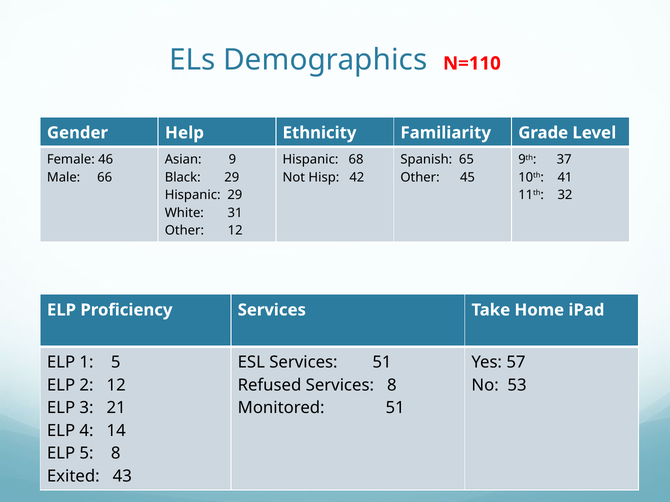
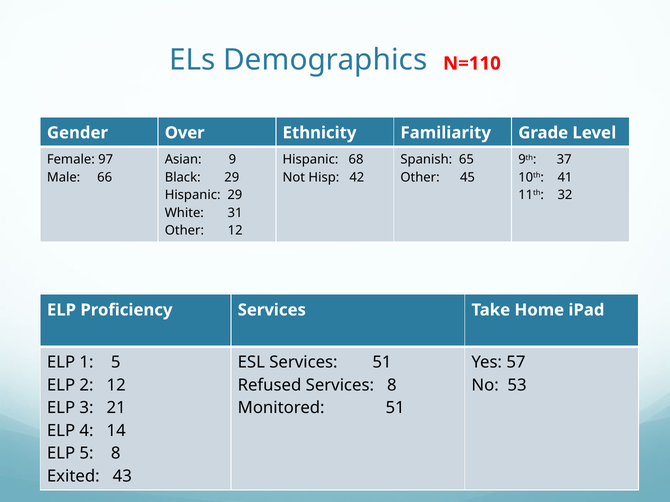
Help: Help -> Over (185, 133)
46: 46 -> 97 (106, 160)
